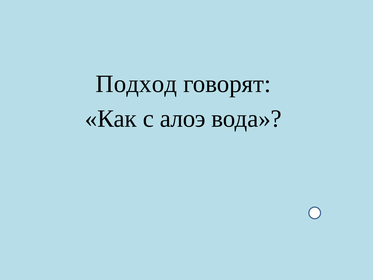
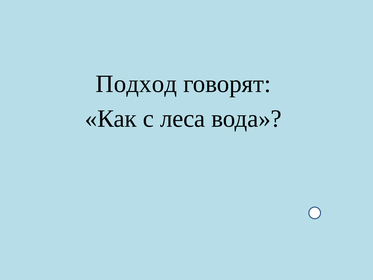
алоэ: алоэ -> леса (183, 119)
